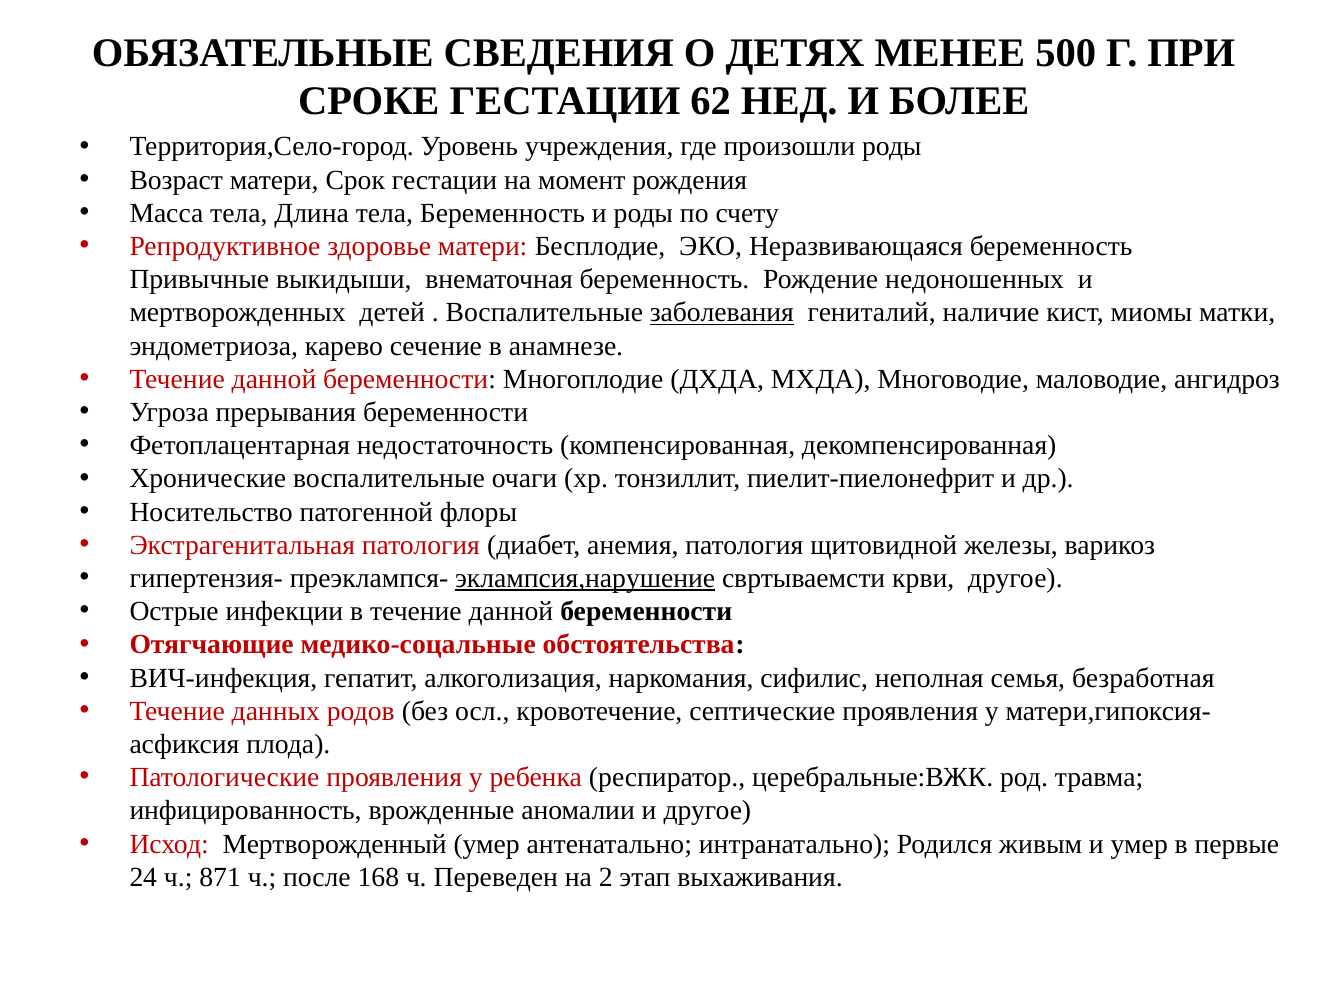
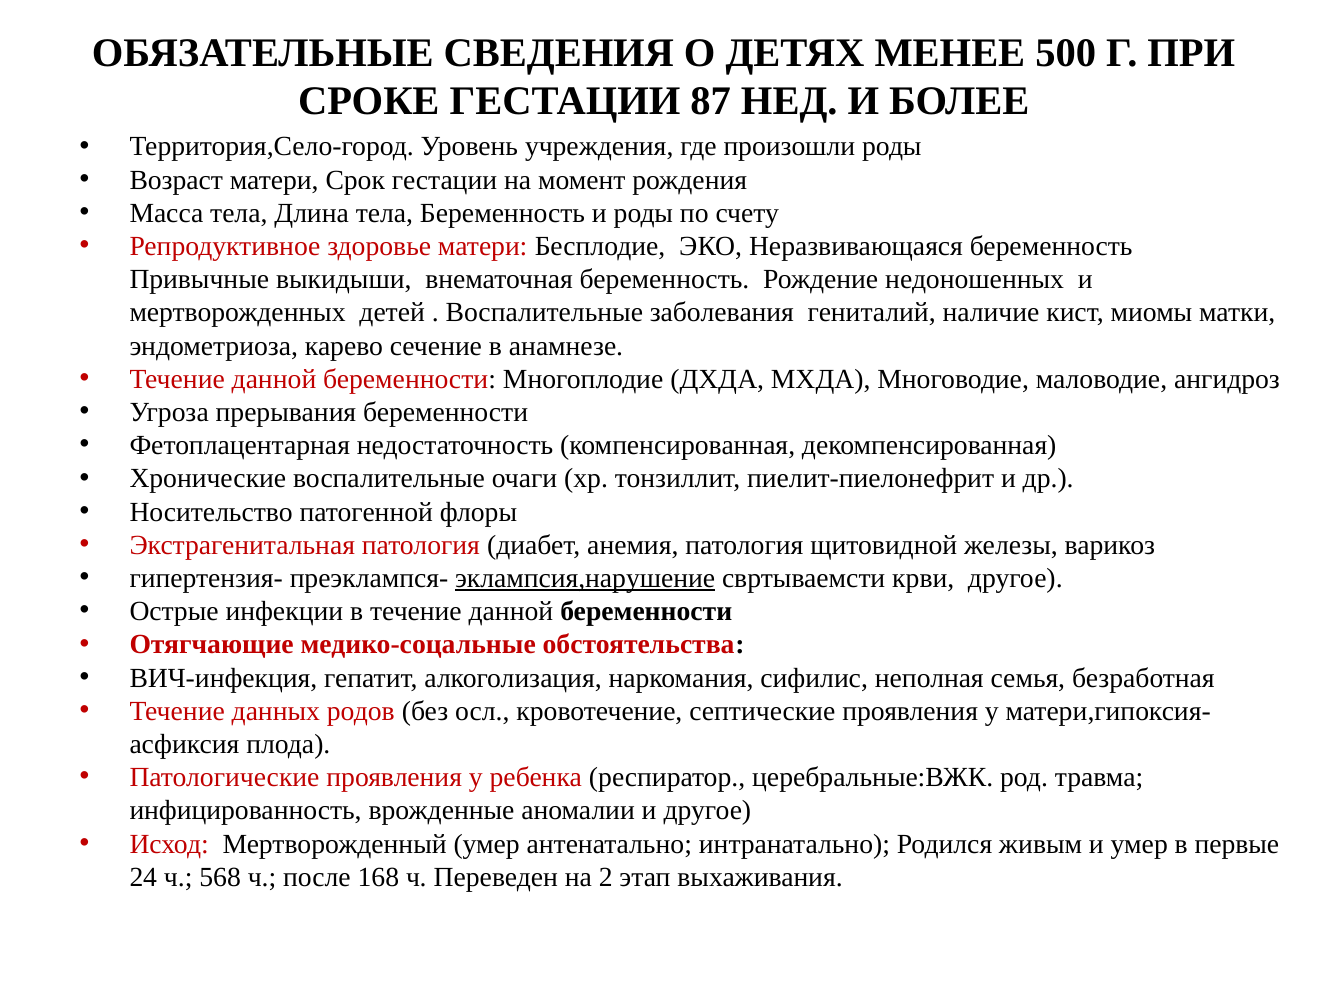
62: 62 -> 87 (711, 101)
заболевания underline: present -> none (722, 313)
871: 871 -> 568 (220, 877)
